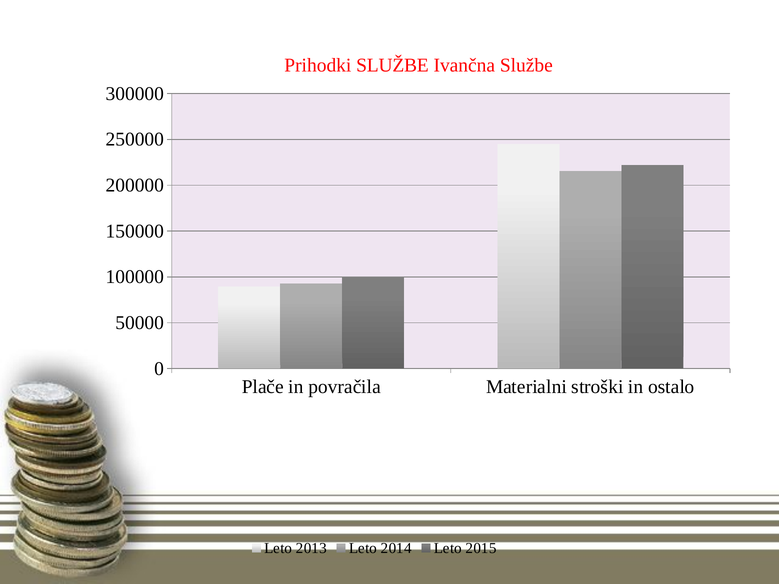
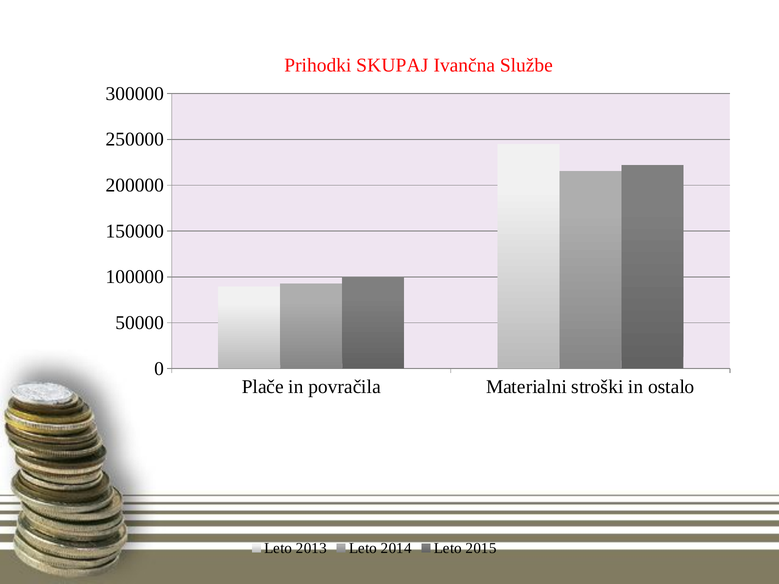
Prihodki SLUŽBE: SLUŽBE -> SKUPAJ (392, 66)
